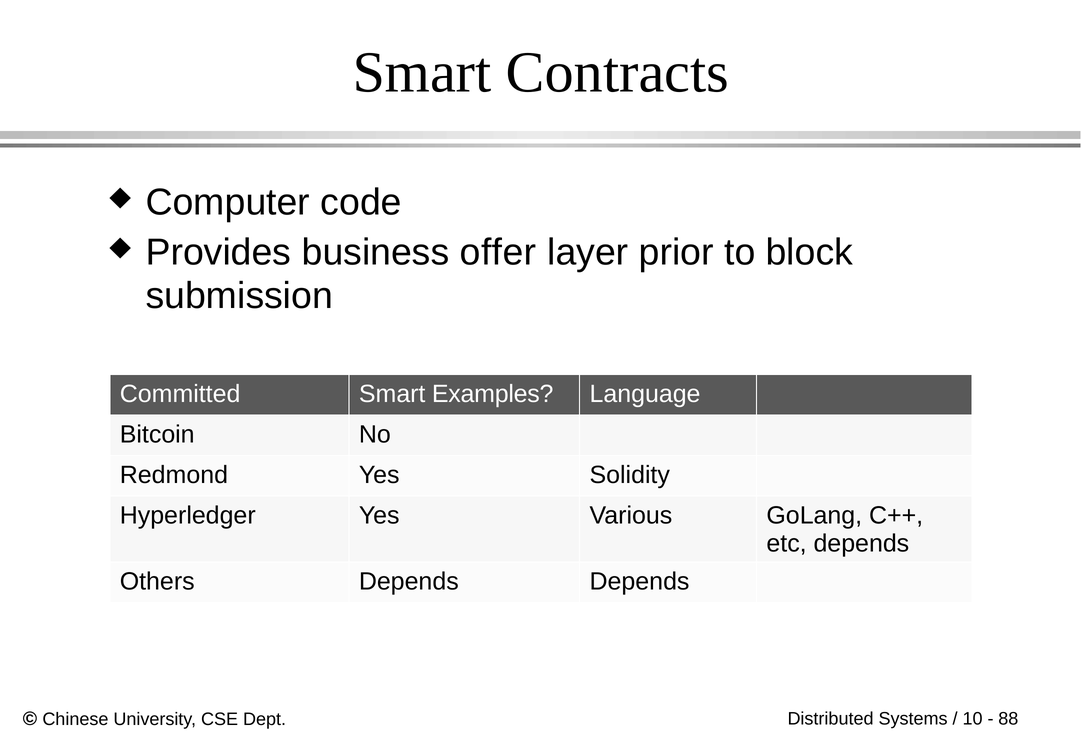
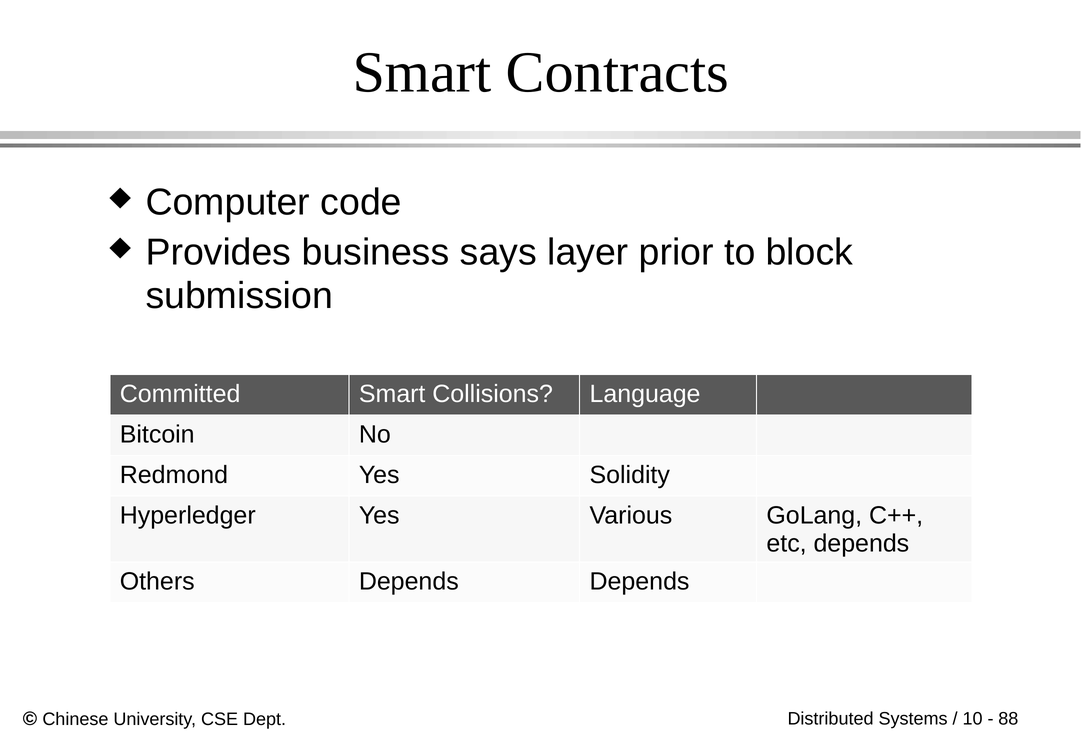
offer: offer -> says (498, 253)
Examples: Examples -> Collisions (493, 394)
